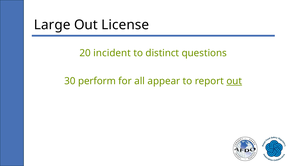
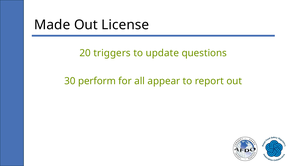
Large: Large -> Made (52, 25)
incident: incident -> triggers (112, 53)
distinct: distinct -> update (162, 53)
out underline: present -> none (234, 81)
